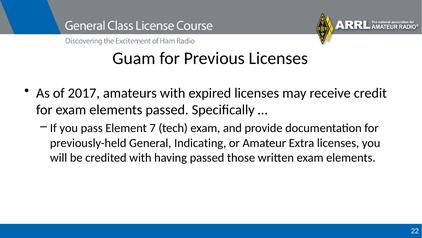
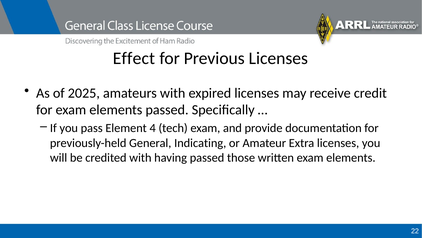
Guam: Guam -> Effect (134, 58)
2017: 2017 -> 2025 (84, 93)
7: 7 -> 4 (153, 128)
